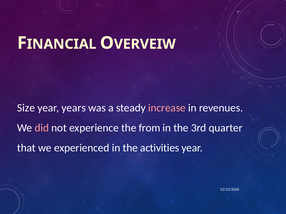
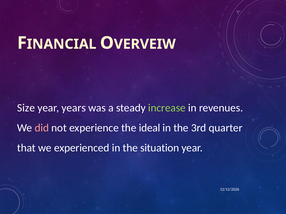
increase colour: pink -> light green (167, 108)
from: from -> ideal (150, 128)
activities: activities -> situation (160, 148)
